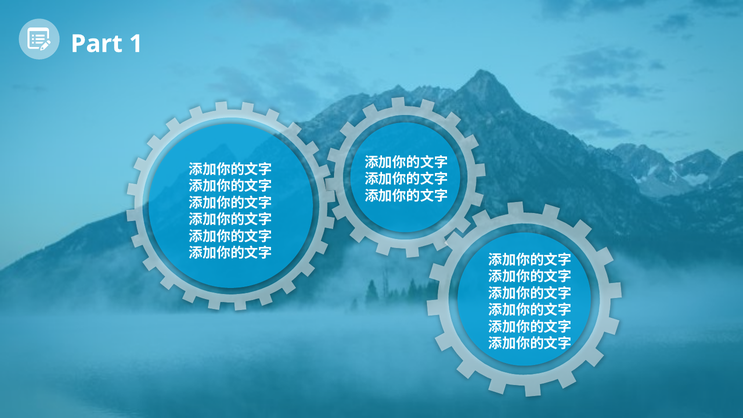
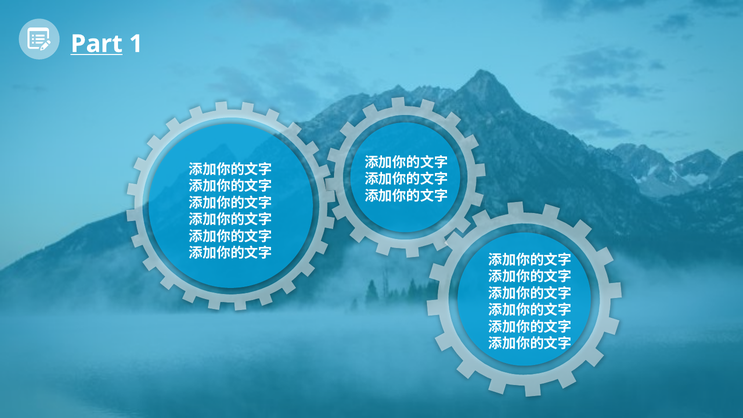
Part underline: none -> present (97, 44)
